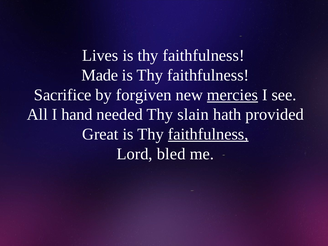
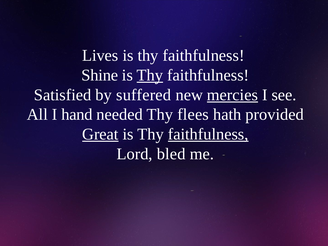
Made: Made -> Shine (100, 75)
Thy underline: none -> present (150, 75)
Sacrifice: Sacrifice -> Satisfied (63, 95)
forgiven: forgiven -> suffered (144, 95)
slain: slain -> flees (193, 115)
Great underline: none -> present (100, 134)
